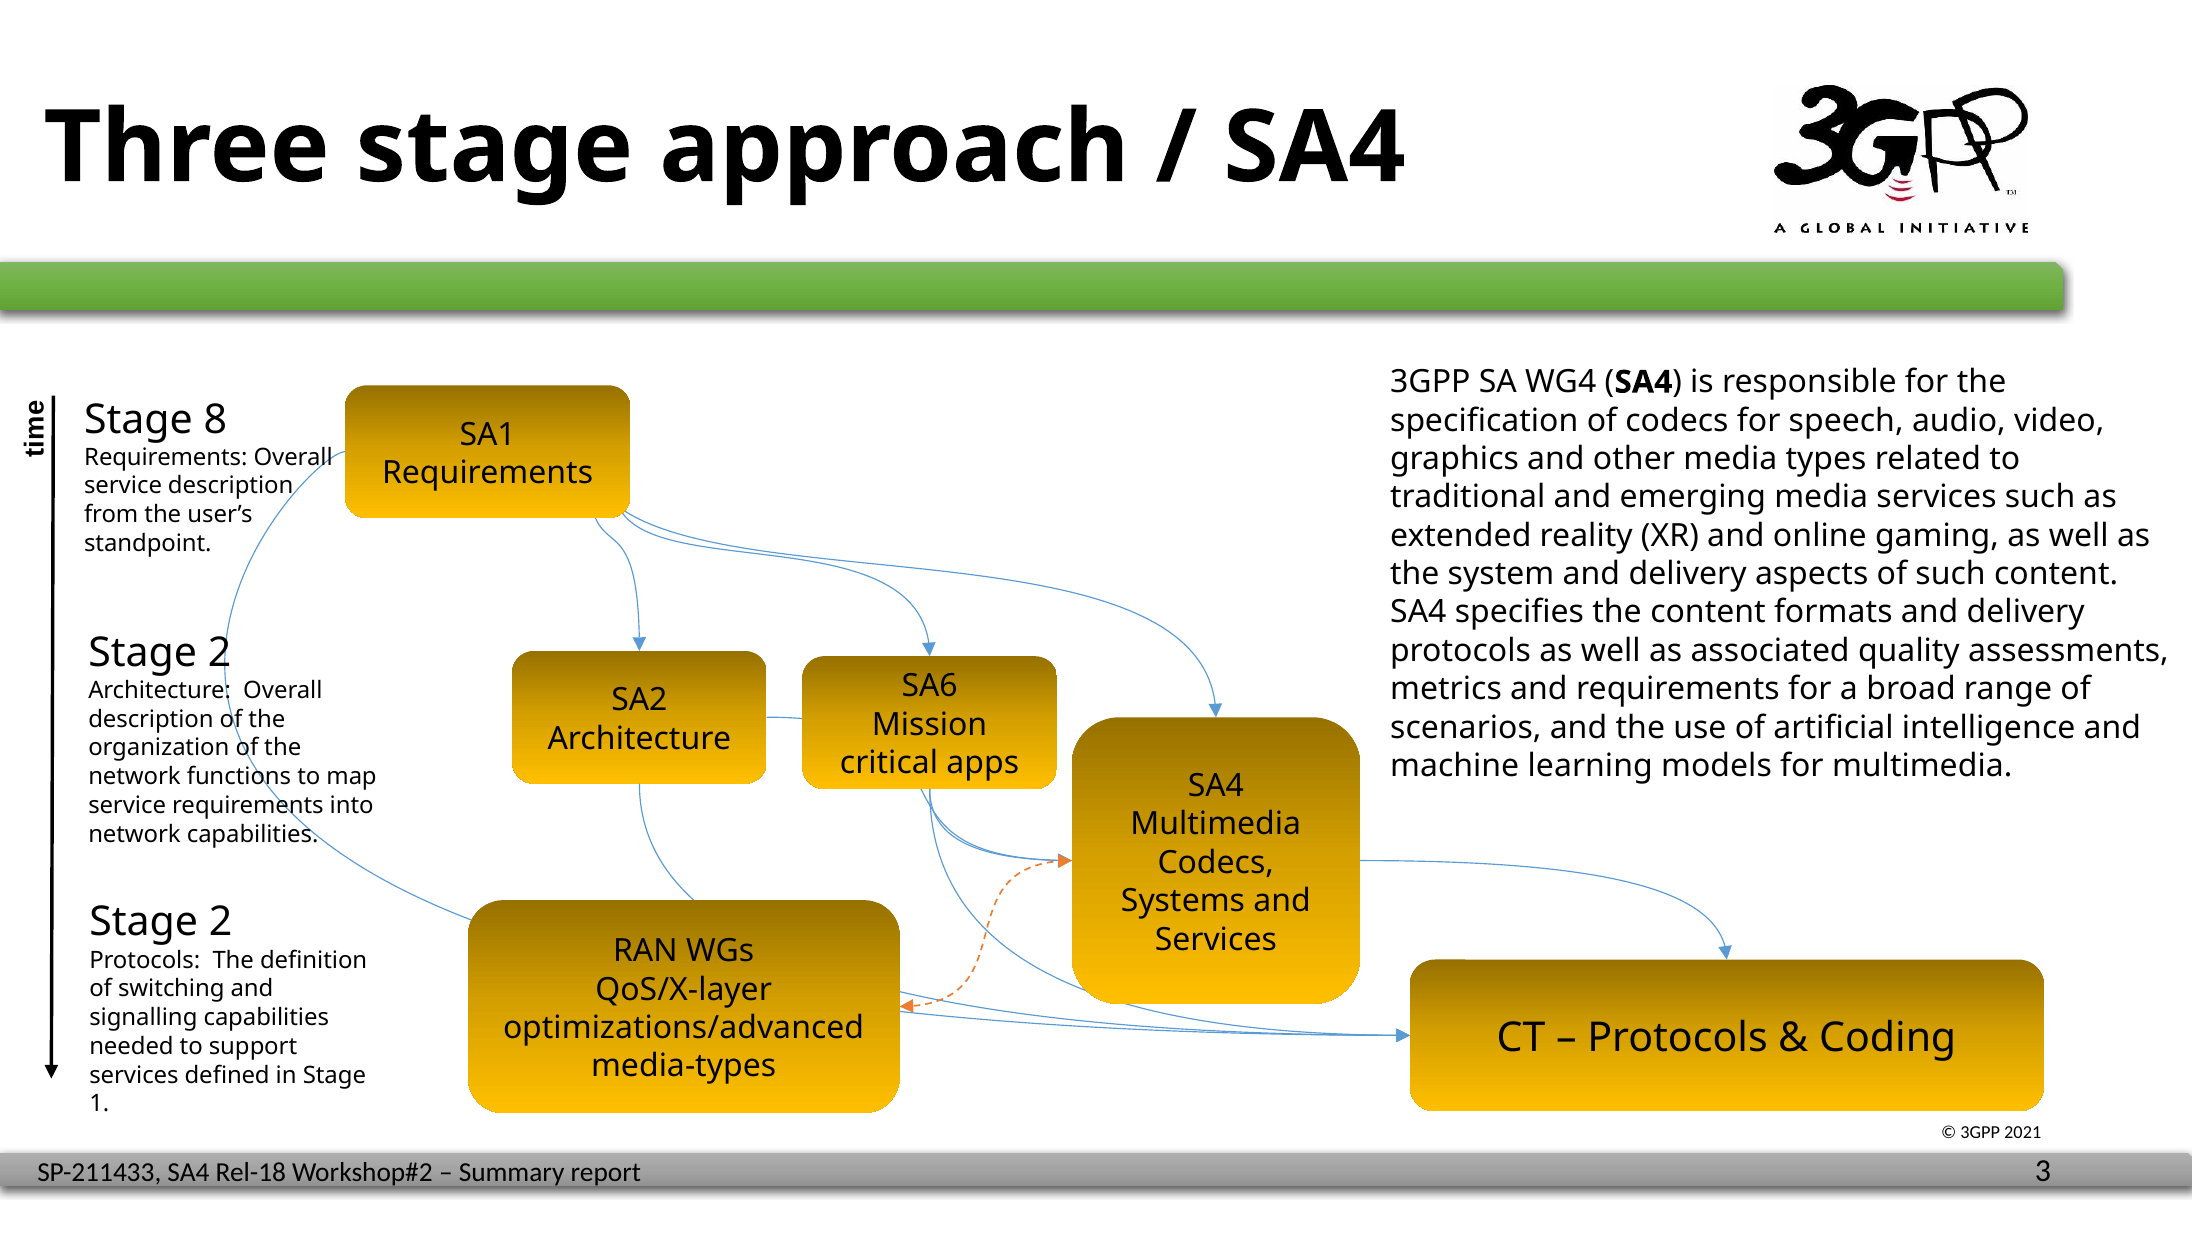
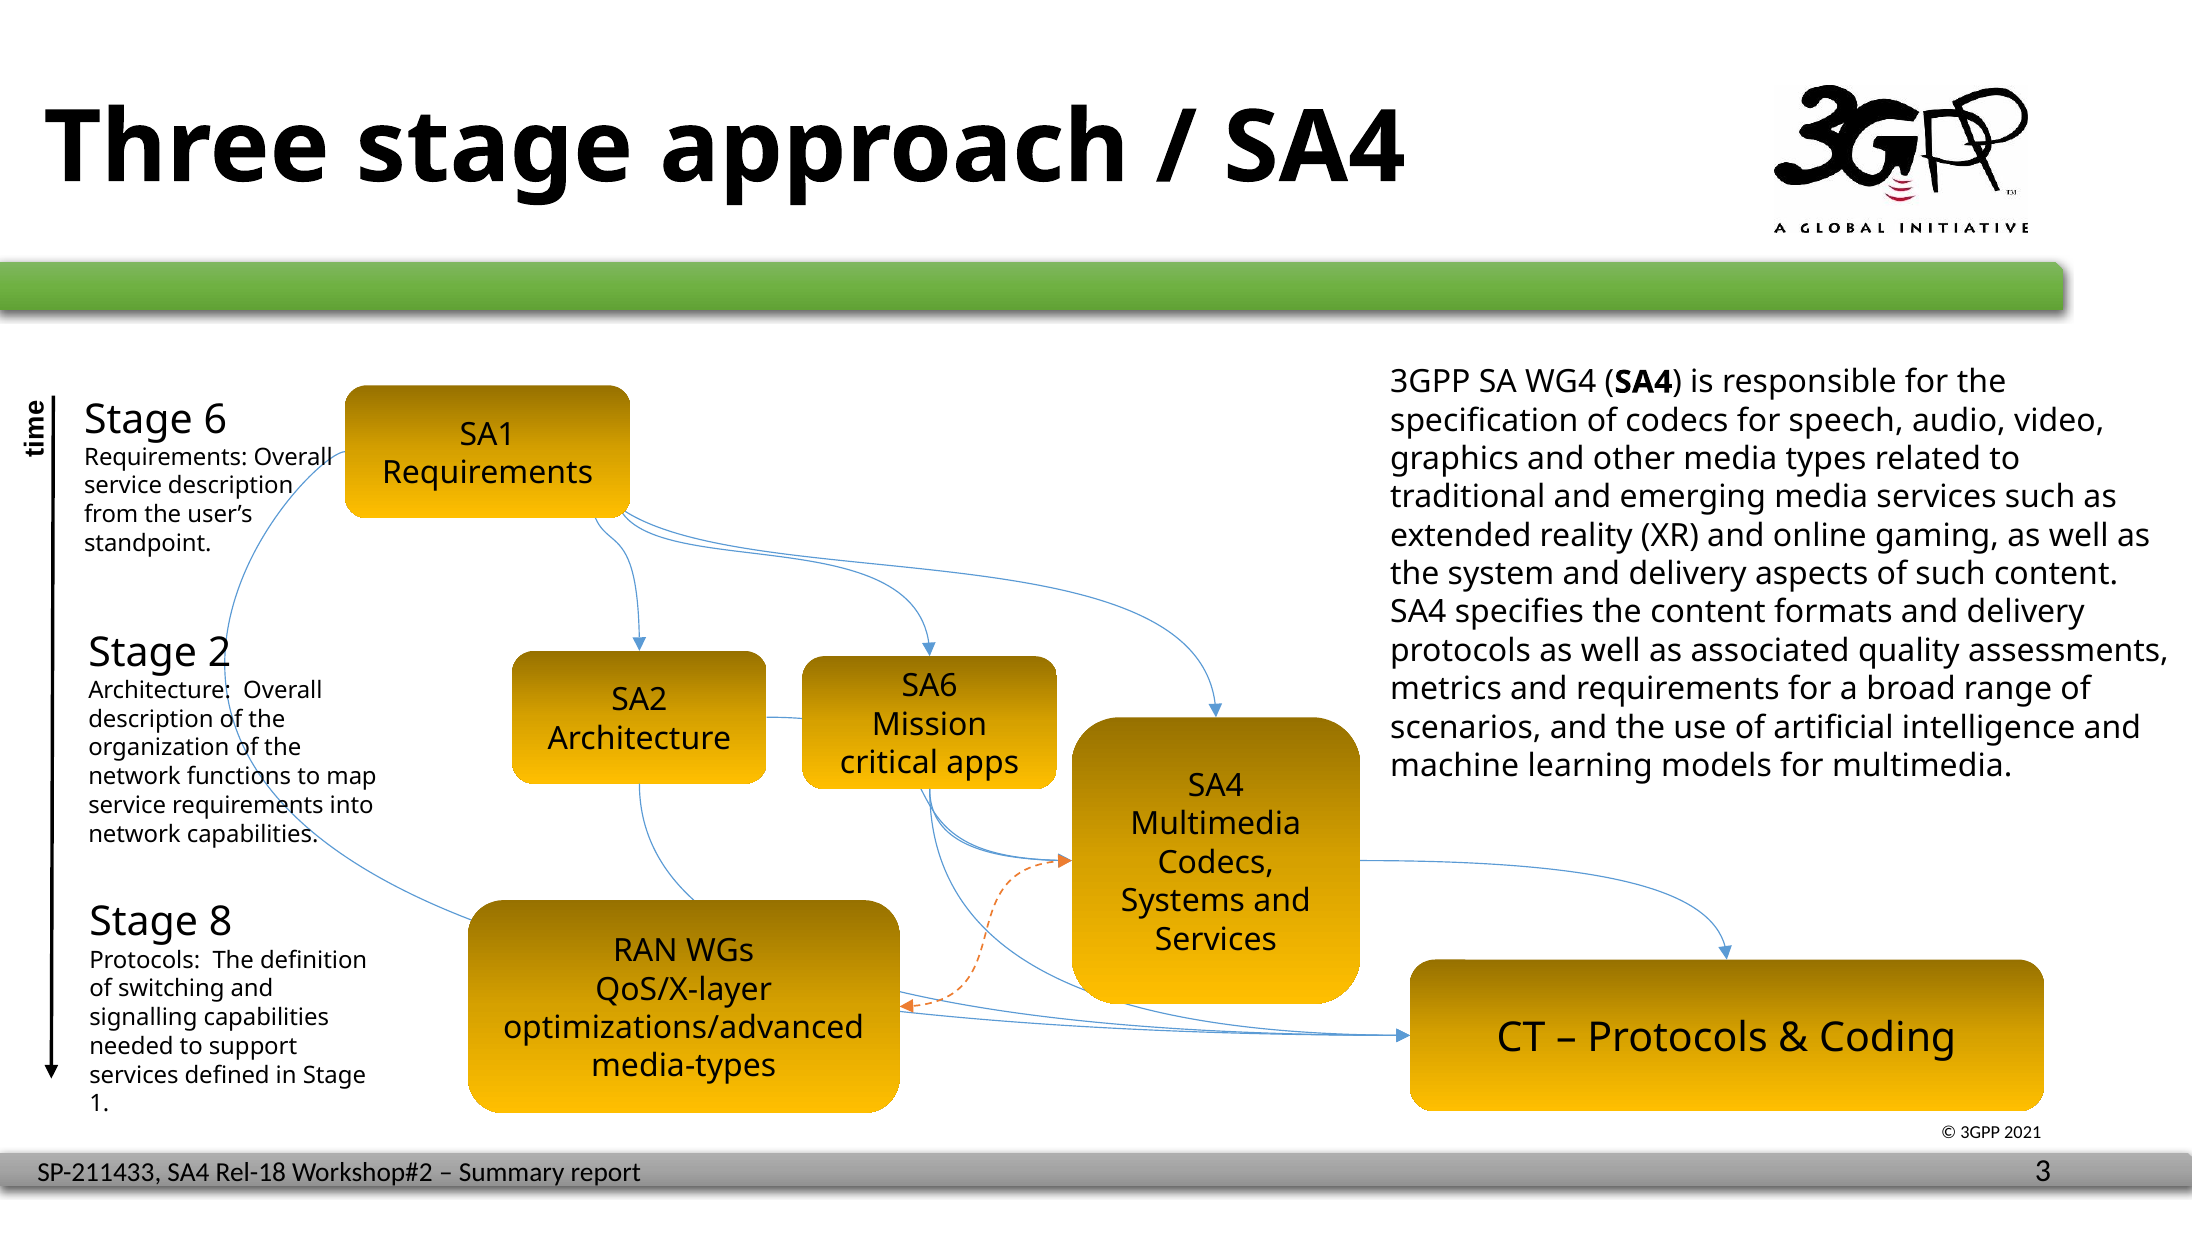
8: 8 -> 6 (215, 419)
2: 2 -> 8 (221, 922)
